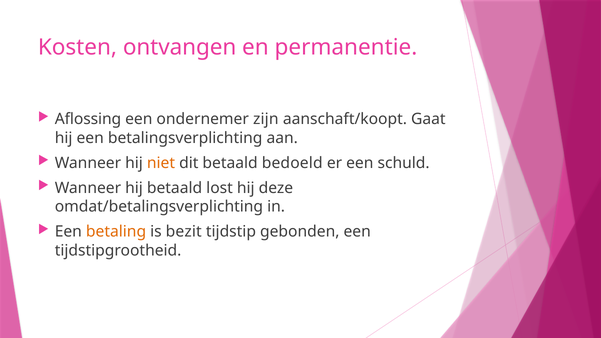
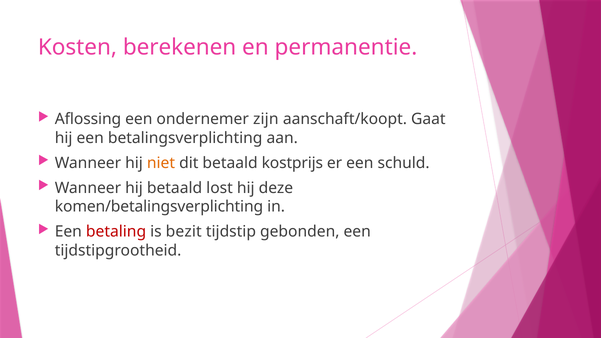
ontvangen: ontvangen -> berekenen (180, 47)
bedoeld: bedoeld -> kostprijs (292, 163)
omdat/betalingsverplichting: omdat/betalingsverplichting -> komen/betalingsverplichting (159, 207)
betaling colour: orange -> red (116, 232)
